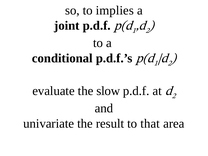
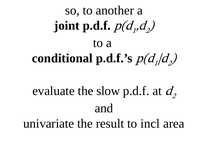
implies: implies -> another (115, 10)
that: that -> incl (150, 124)
